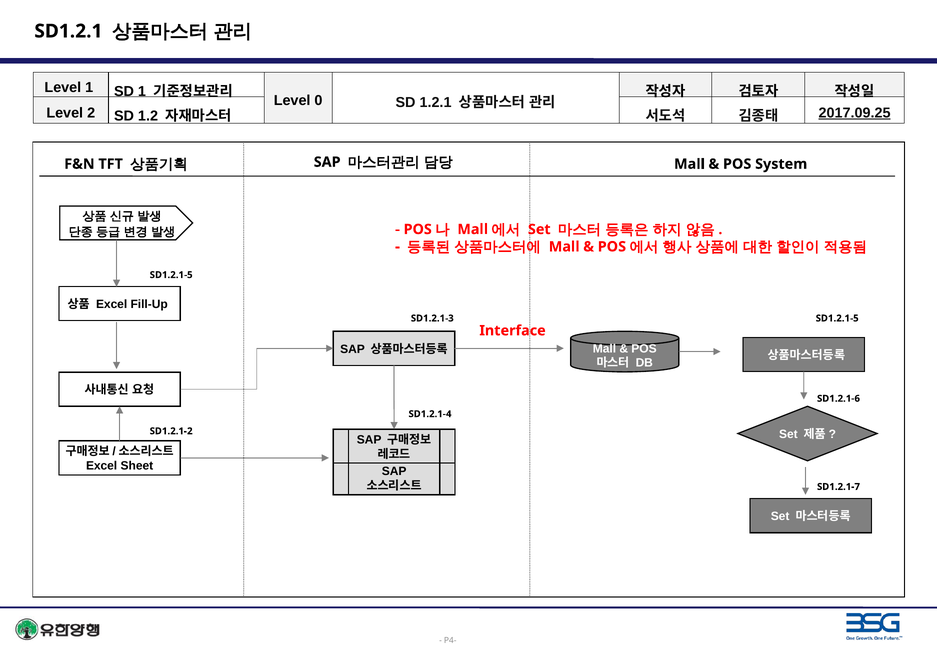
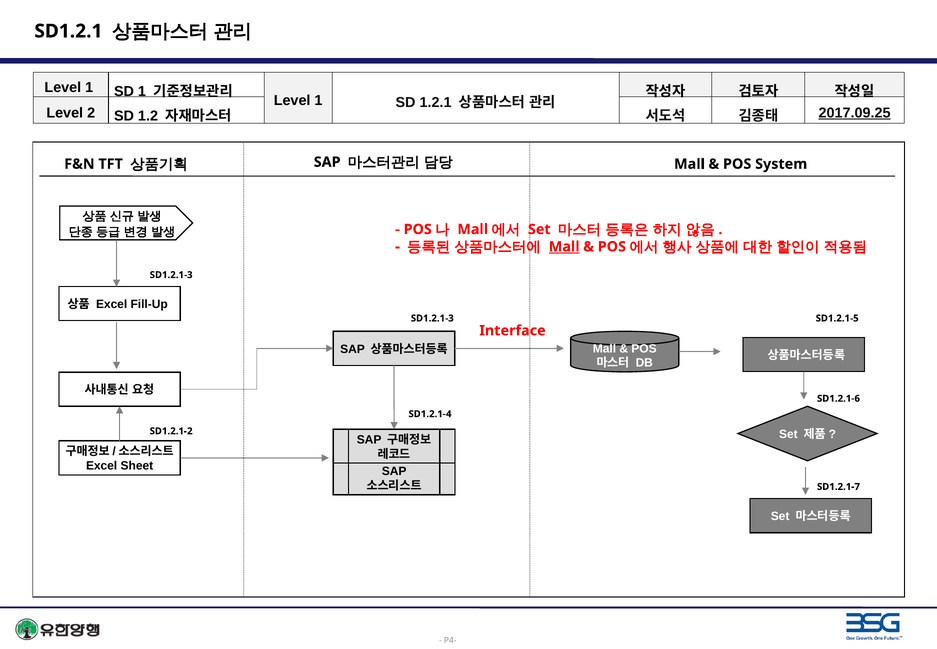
0: 0 -> 1 (318, 101)
Mall underline: none -> present (564, 247)
SD1.2.1-5: SD1.2.1-5 -> SD1.2.1-3 (171, 275)
